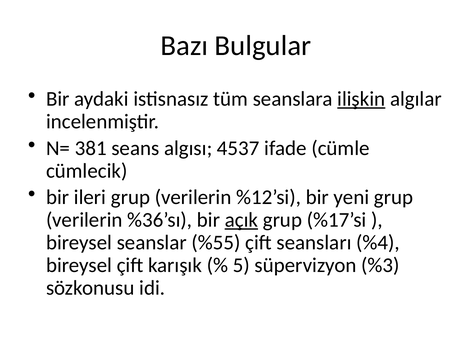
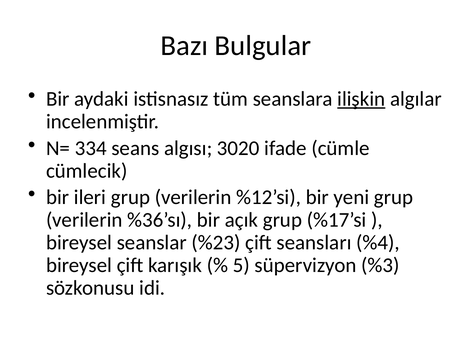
381: 381 -> 334 (91, 148)
4537: 4537 -> 3020 (238, 148)
açık underline: present -> none (241, 220)
%55: %55 -> %23 (216, 243)
